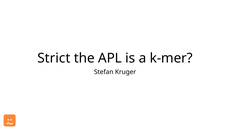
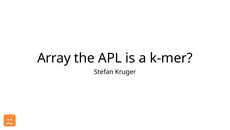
Strict: Strict -> Array (54, 58)
